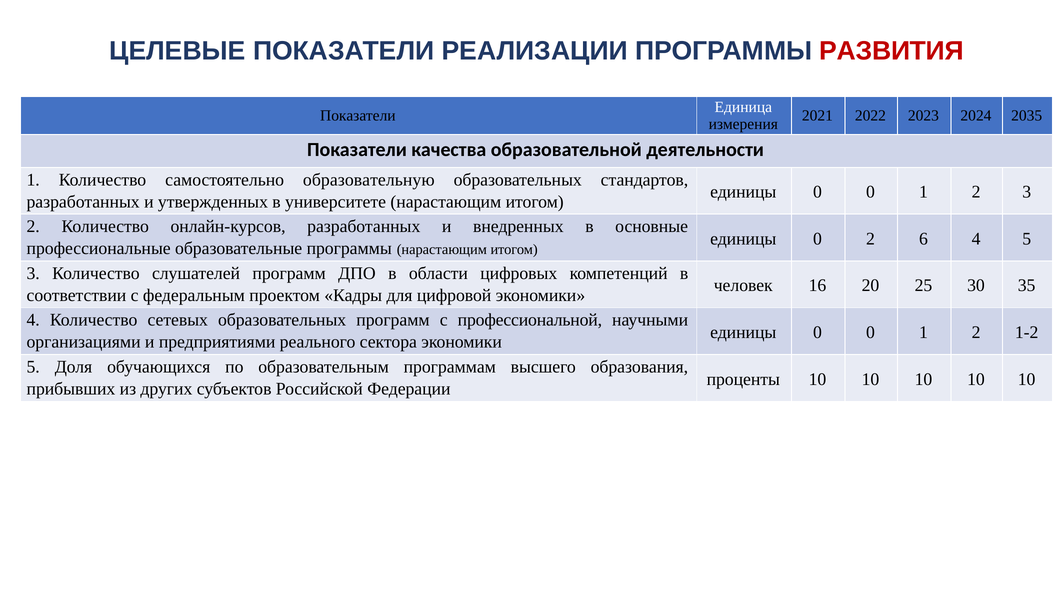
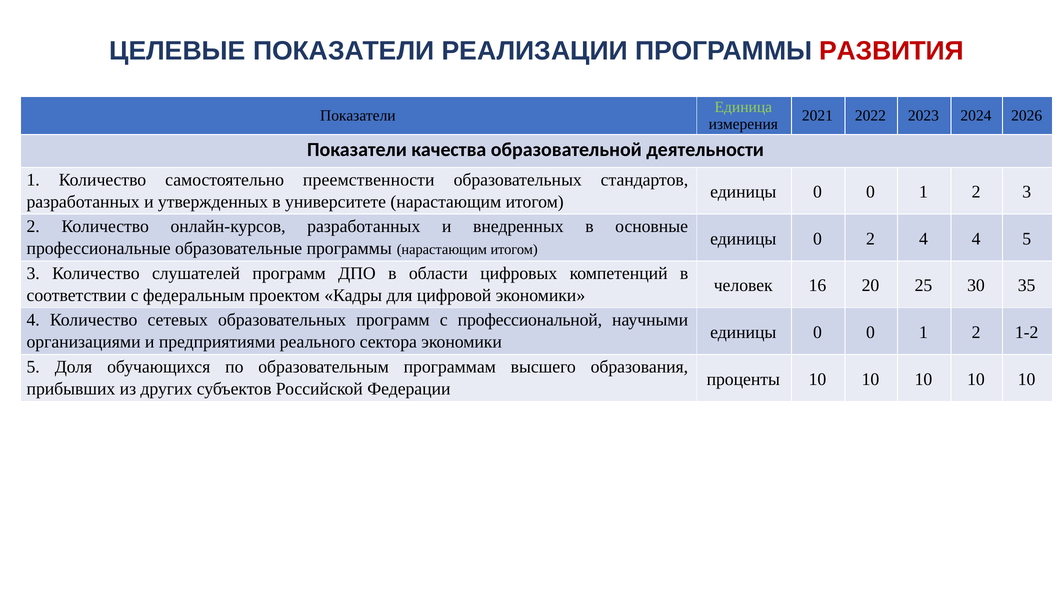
Единица colour: white -> light green (743, 107)
2035: 2035 -> 2026 (1027, 116)
образовательную: образовательную -> преемственности (369, 180)
2 6: 6 -> 4 (924, 239)
